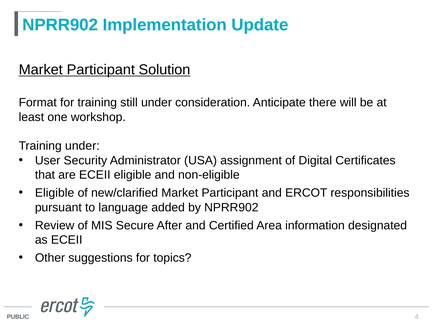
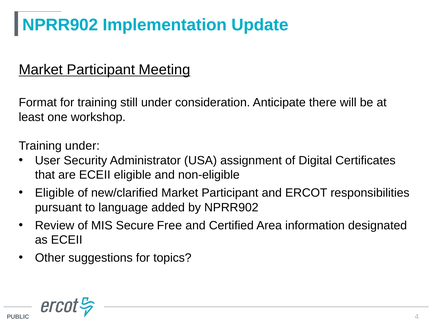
Solution: Solution -> Meeting (164, 70)
After: After -> Free (169, 225)
